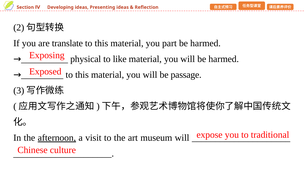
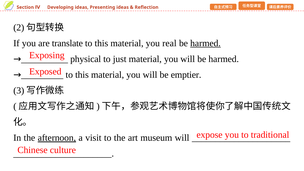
part: part -> real (169, 43)
harmed underline: none -> present (205, 43)
like: like -> just (120, 59)
passage: passage -> emptier (186, 75)
